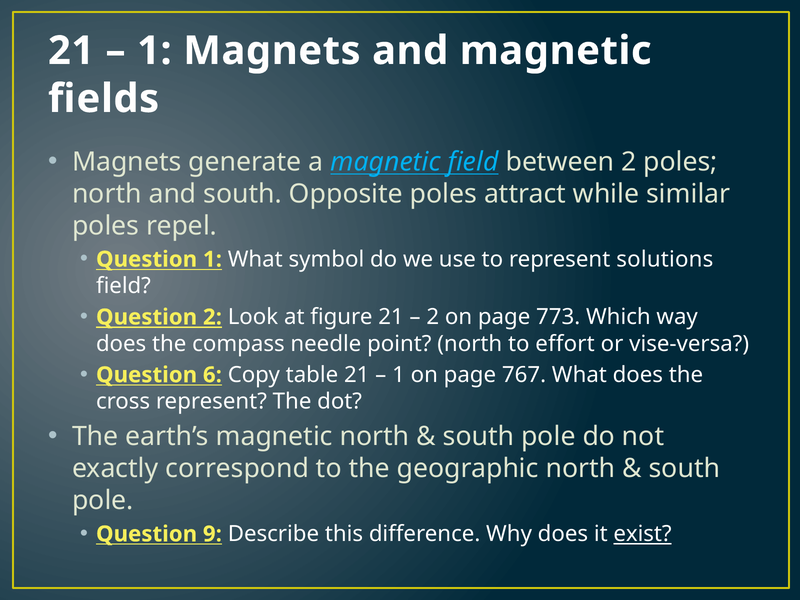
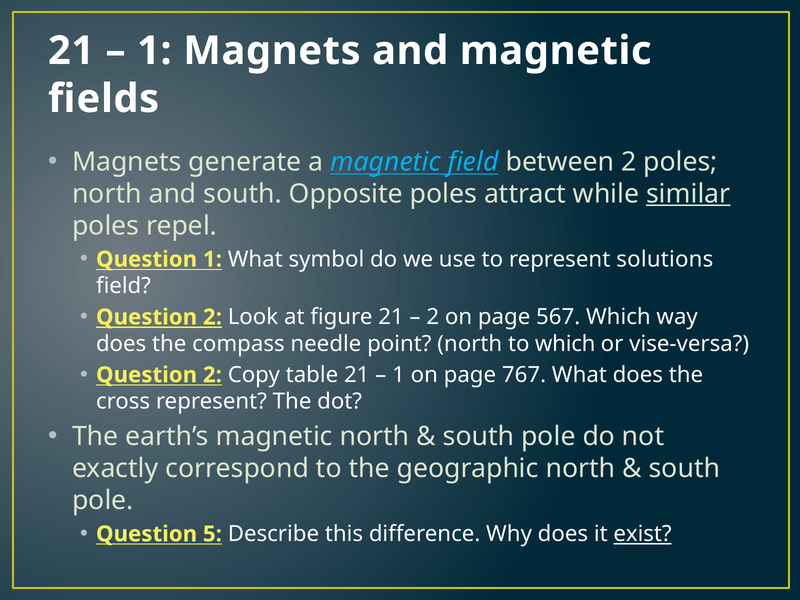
similar underline: none -> present (688, 194)
773: 773 -> 567 (558, 317)
to effort: effort -> which (565, 344)
6: 6 -> 2 (212, 375)
9: 9 -> 5 (212, 534)
